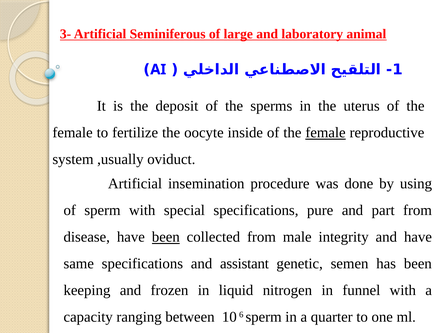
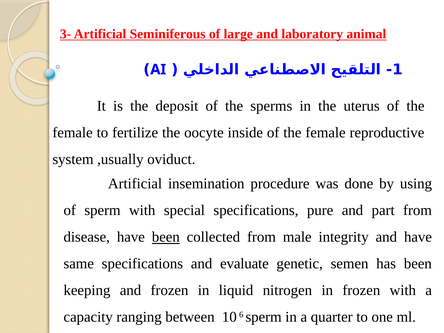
female underline: present -> none (326, 133)
assistant: assistant -> evaluate (244, 264)
in funnel: funnel -> frozen (361, 290)
